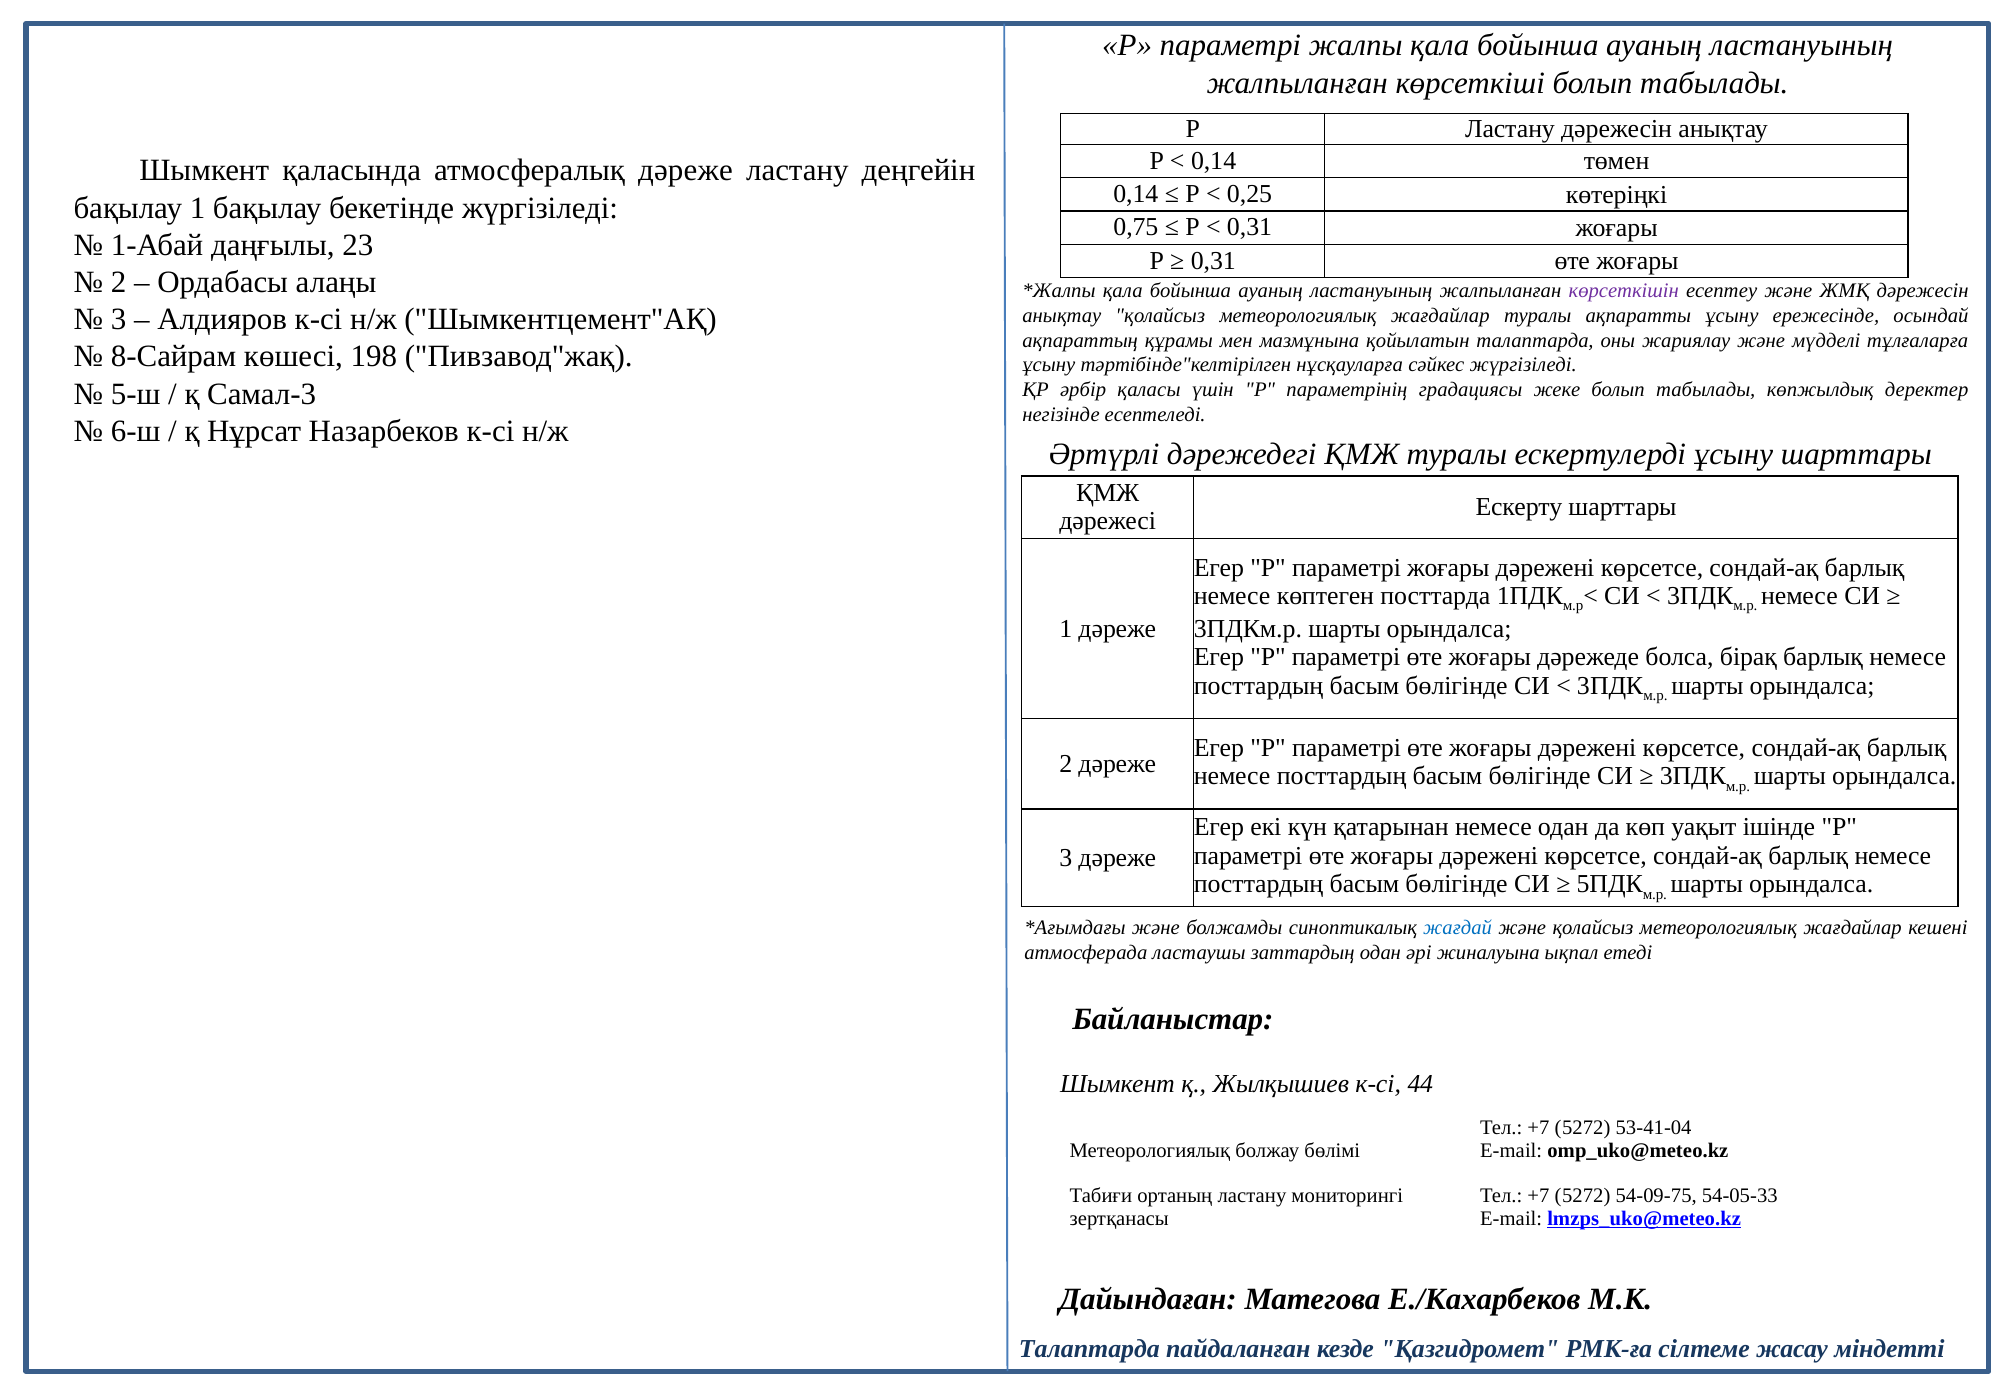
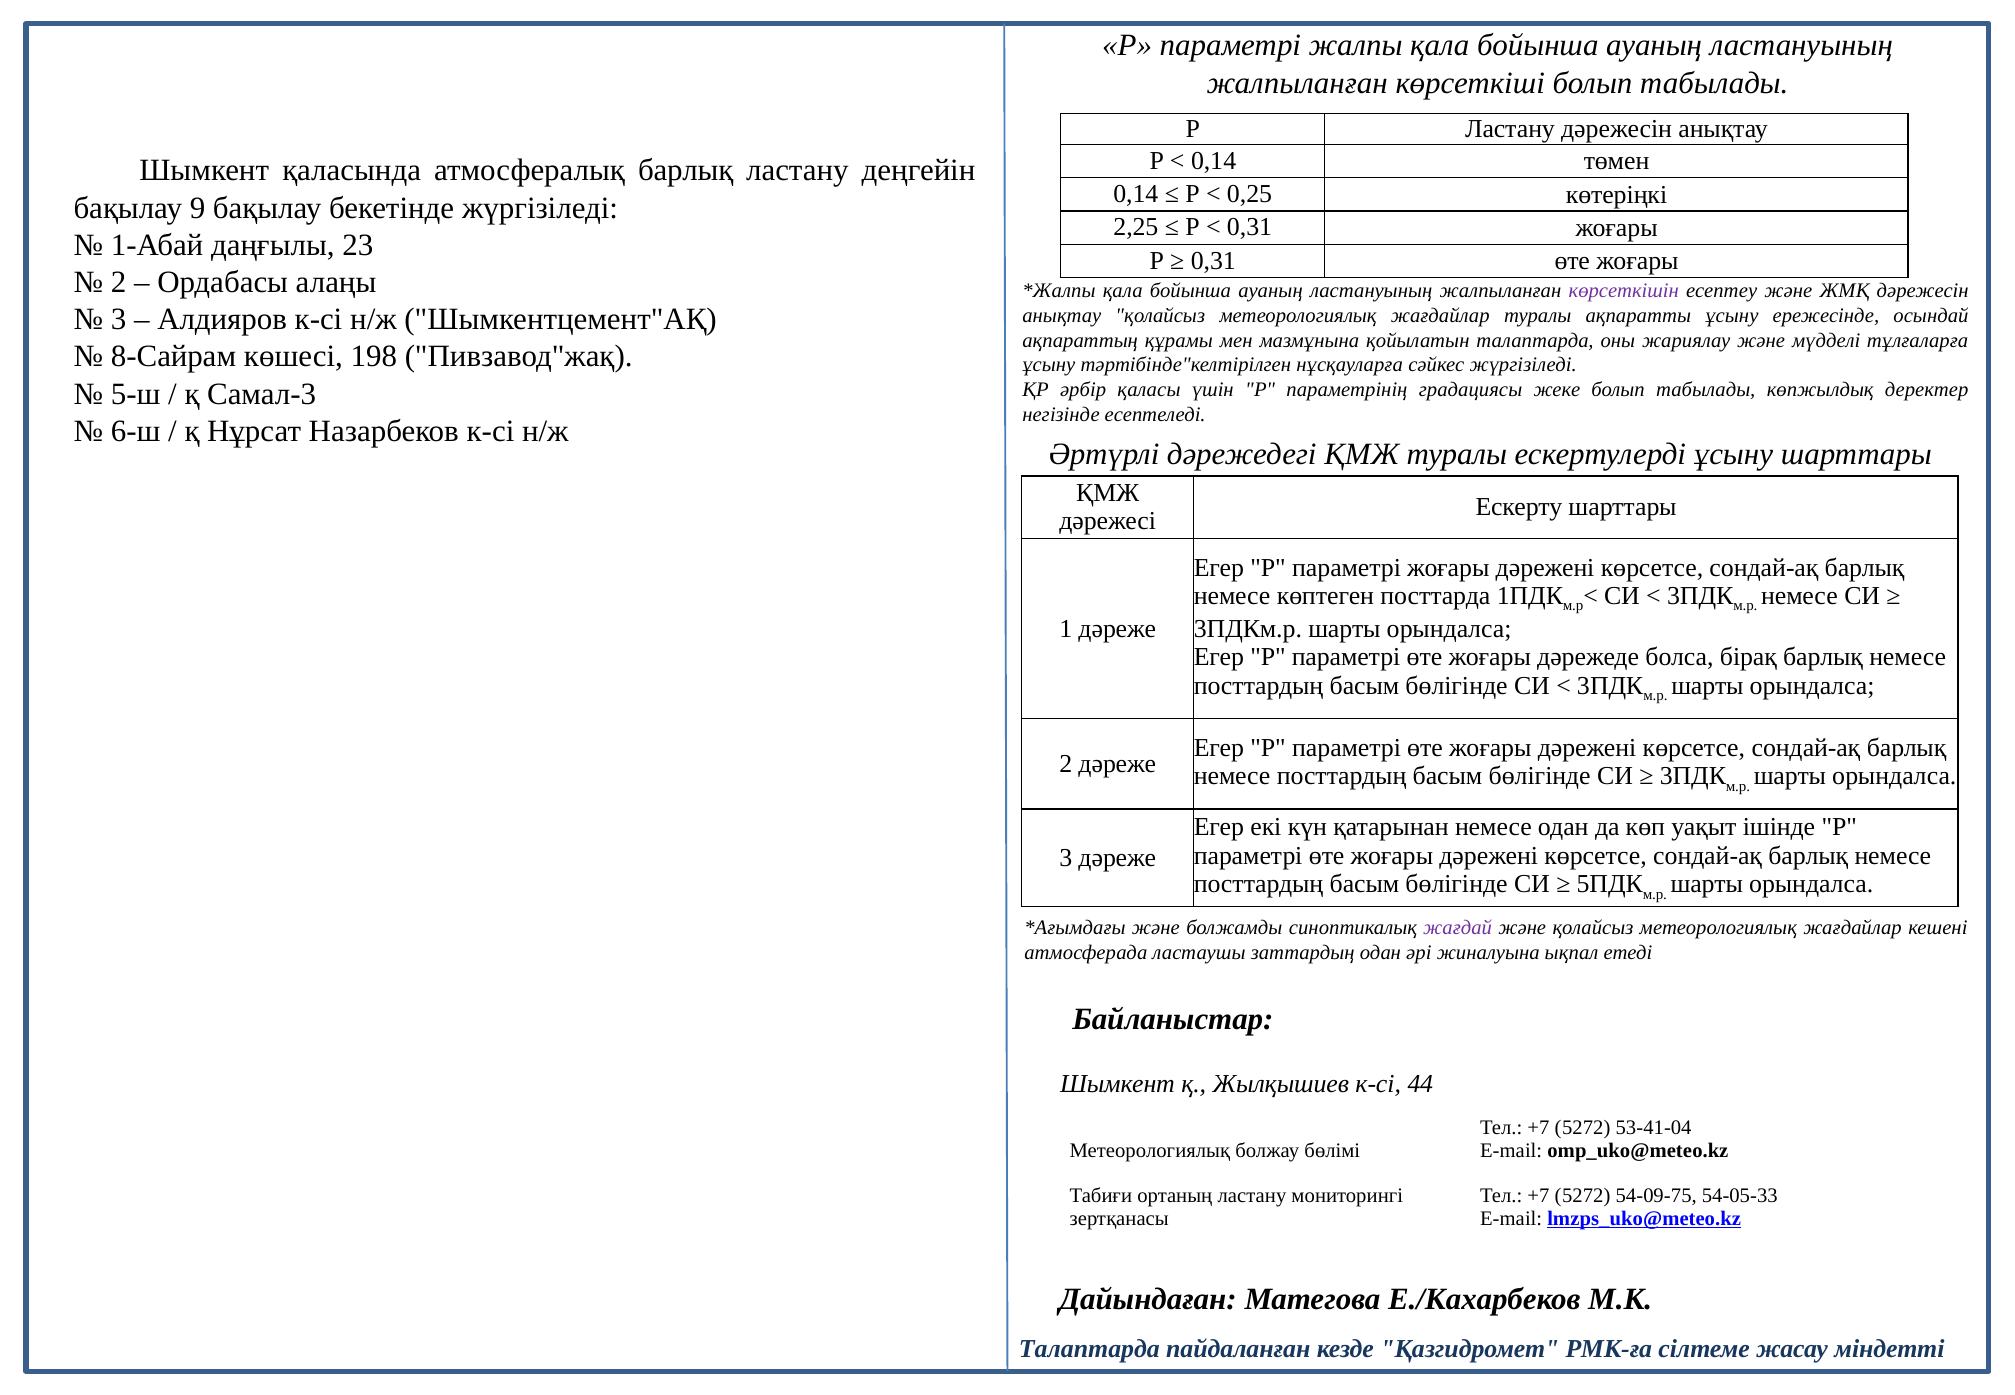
атмосфералық дәреже: дәреже -> барлық (686, 171)
бақылау 1: 1 -> 9 (198, 208)
0,75: 0,75 -> 2,25 (1136, 227)
жағдай colour: blue -> purple (1458, 928)
